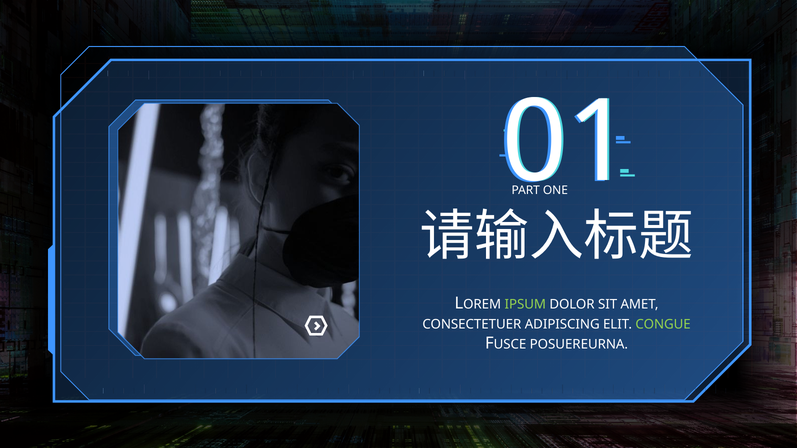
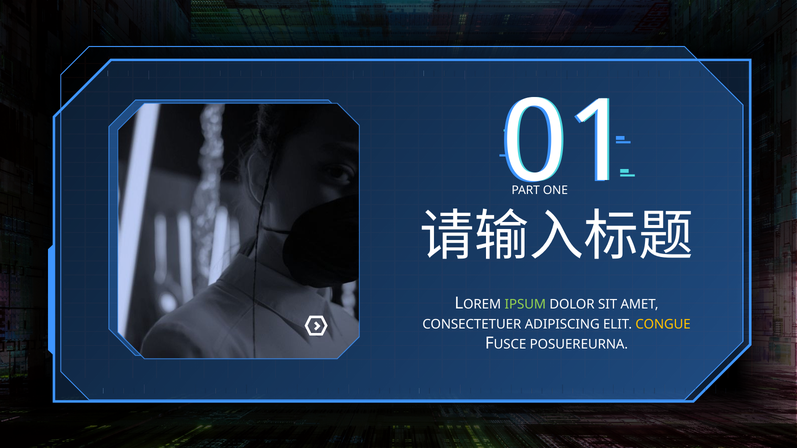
CONGUE colour: light green -> yellow (663, 325)
